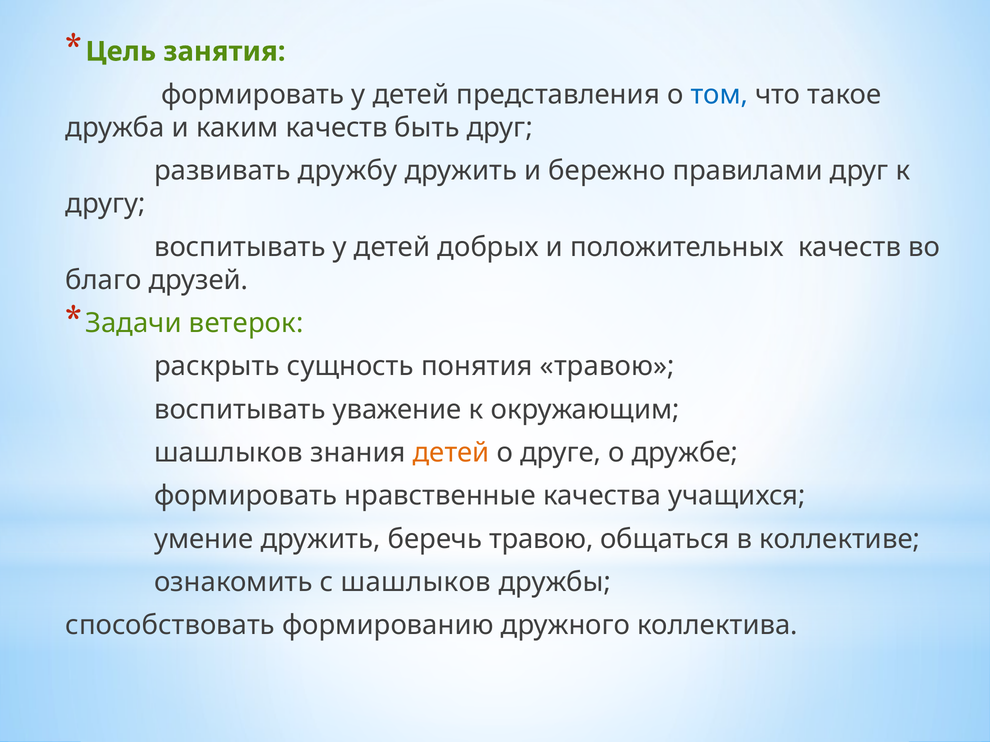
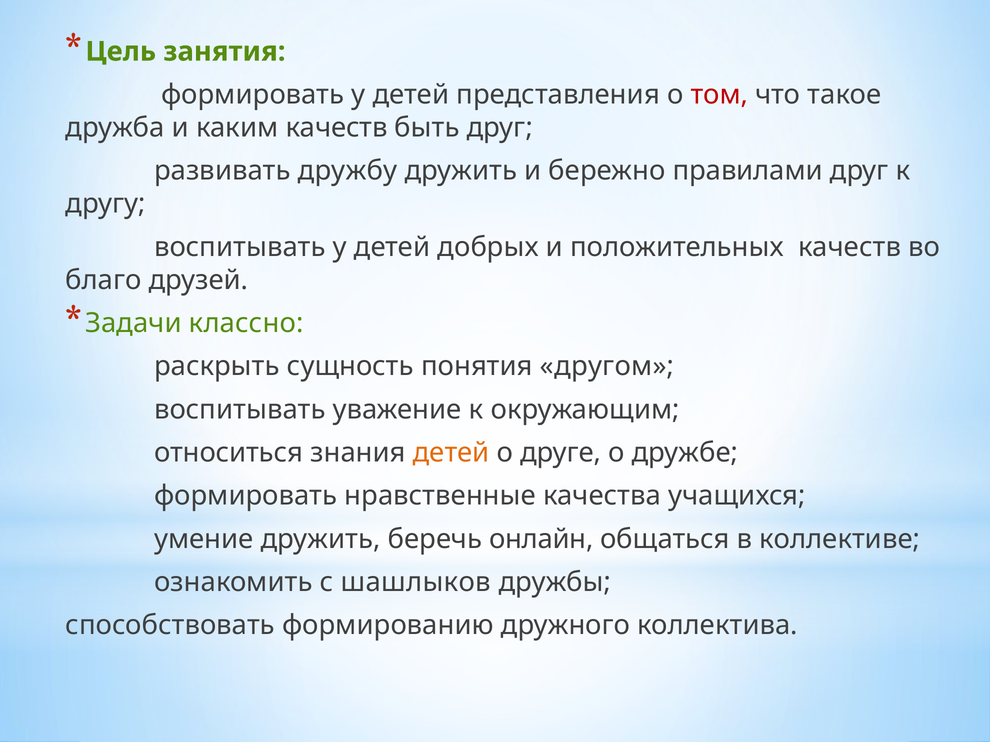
том colour: blue -> red (719, 95)
ветерок: ветерок -> классно (246, 323)
понятия травою: травою -> другом (607, 367)
шашлыков: шашлыков -> относиться (229, 453)
беречь травою: травою -> онлайн (541, 539)
